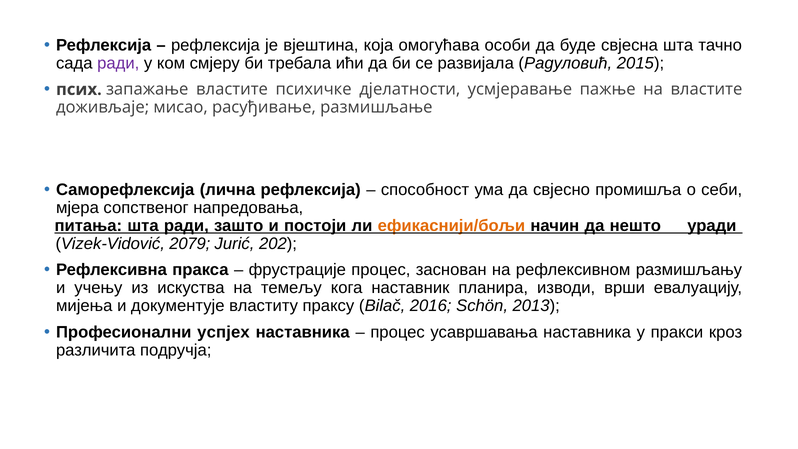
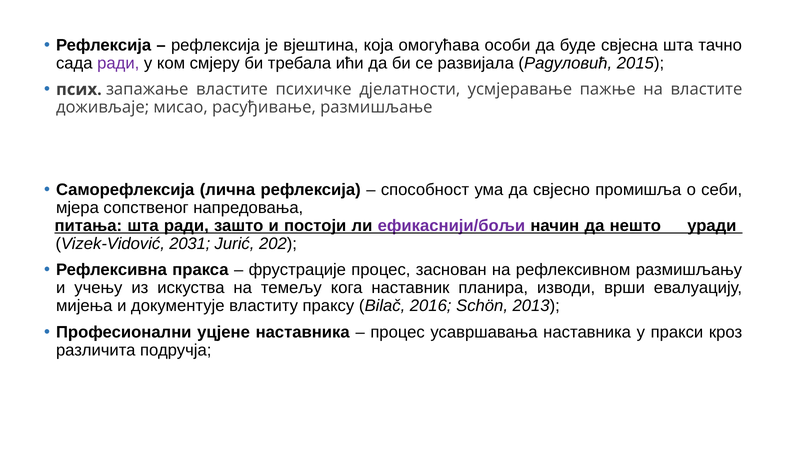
ефикаснији/бољи colour: orange -> purple (451, 226)
2079: 2079 -> 2031 (190, 244)
успјех: успјех -> уцјене (224, 332)
